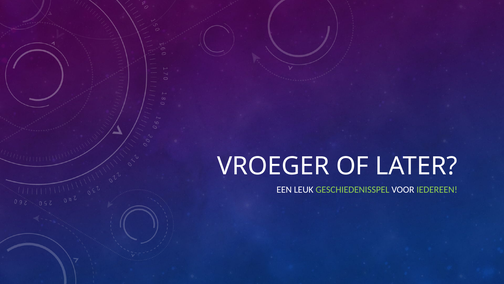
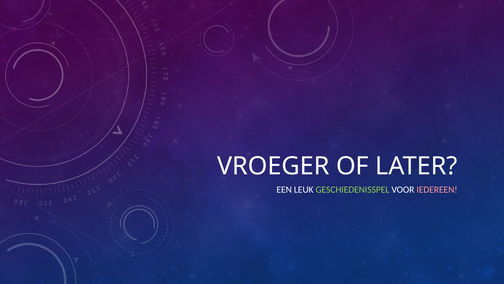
IEDEREEN colour: light green -> pink (437, 190)
